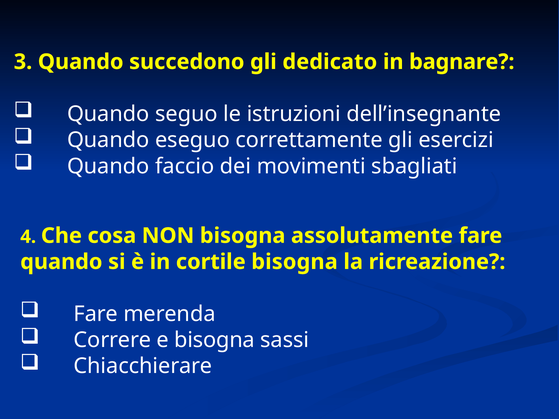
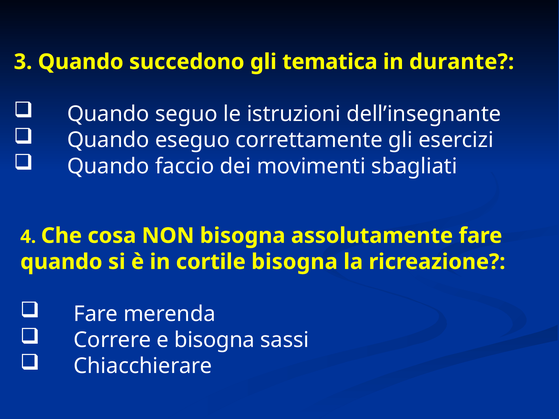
dedicato: dedicato -> tematica (330, 62)
bagnare: bagnare -> durante (462, 62)
